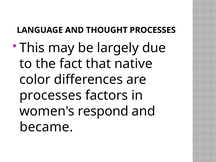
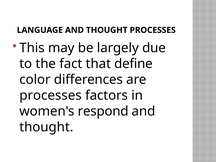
native: native -> define (134, 64)
became: became -> thought (46, 127)
